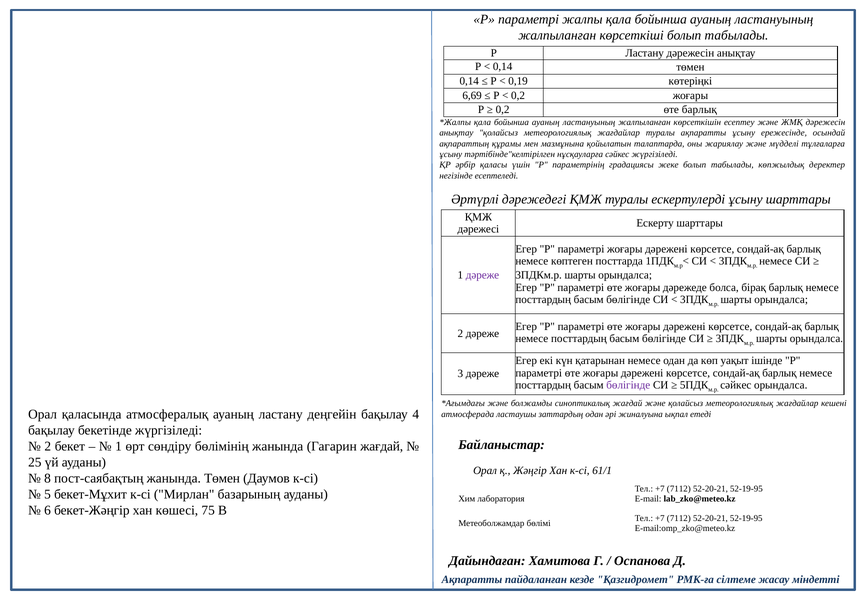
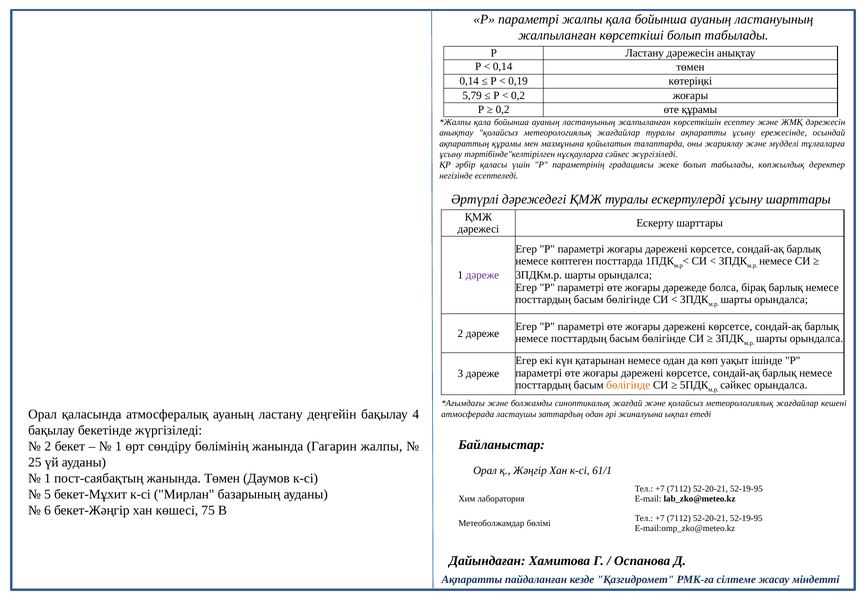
6,69: 6,69 -> 5,79 (472, 95)
өте барлық: барлық -> құрамы (699, 110)
бөлігінде colour: purple -> orange (628, 385)
Гагарин жағдай: жағдай -> жалпы (382, 446)
8: 8 -> 1 (47, 478)
